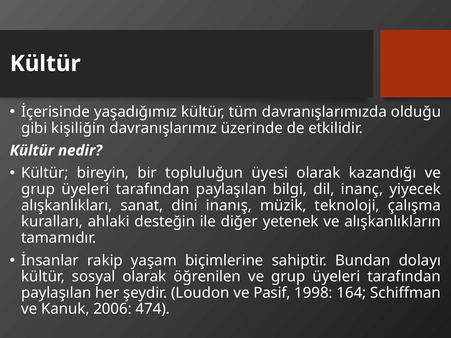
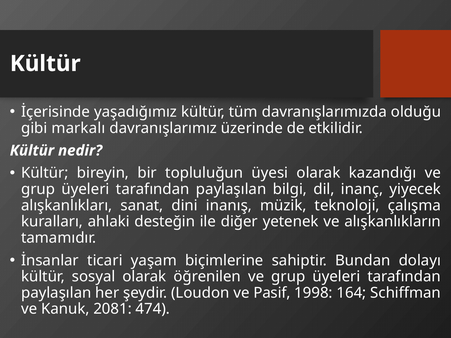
kişiliğin: kişiliğin -> markalı (78, 128)
rakip: rakip -> ticari (105, 261)
2006: 2006 -> 2081 (113, 309)
